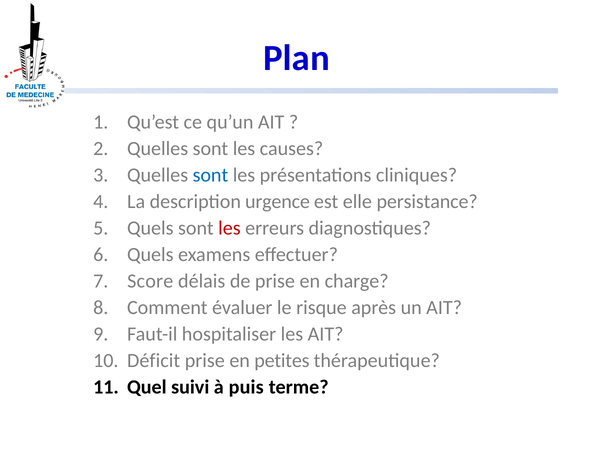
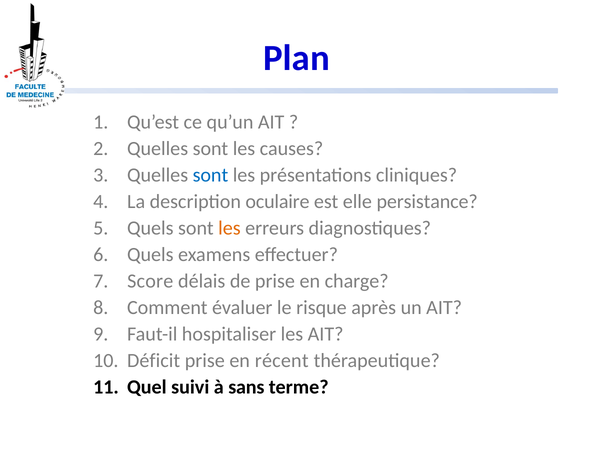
urgence: urgence -> oculaire (277, 202)
les colour: red -> orange (229, 228)
petites: petites -> récent (282, 361)
puis: puis -> sans (246, 387)
